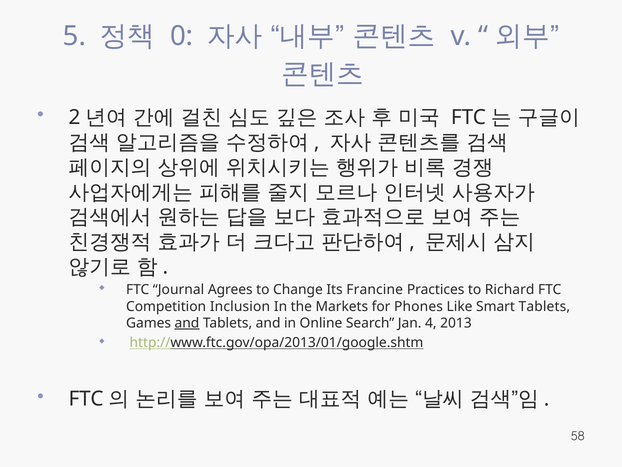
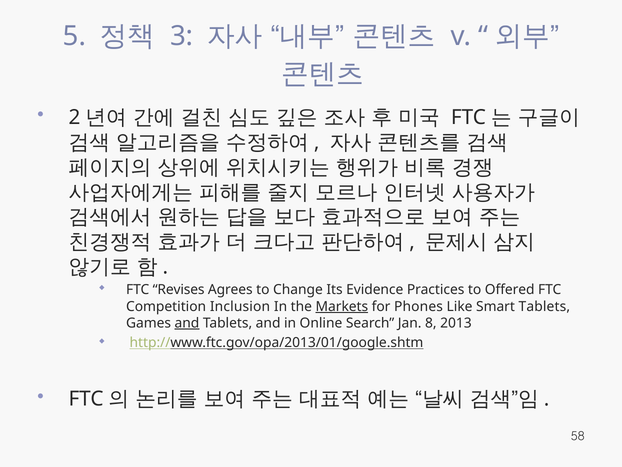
0: 0 -> 3 (182, 36)
Journal: Journal -> Revises (179, 290)
Francine: Francine -> Evidence (375, 290)
Richard: Richard -> Offered (510, 290)
Markets underline: none -> present (342, 306)
4: 4 -> 8 (431, 323)
